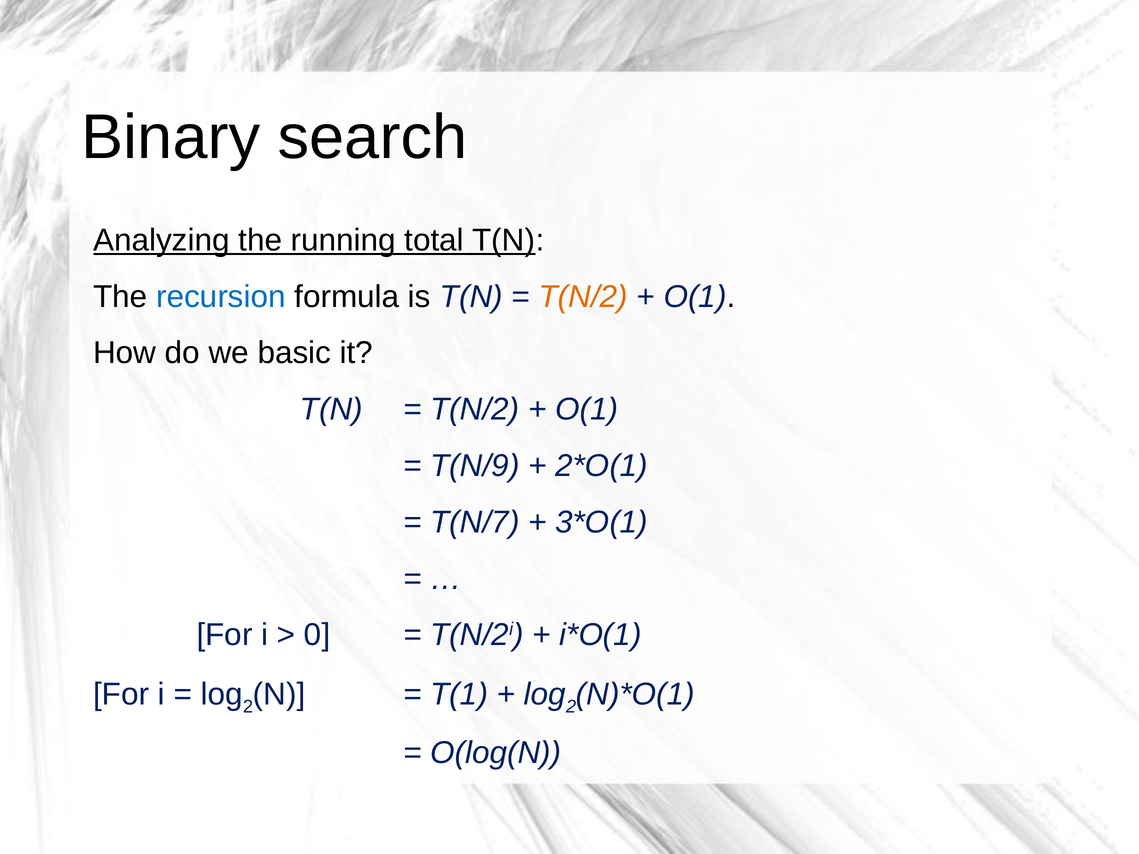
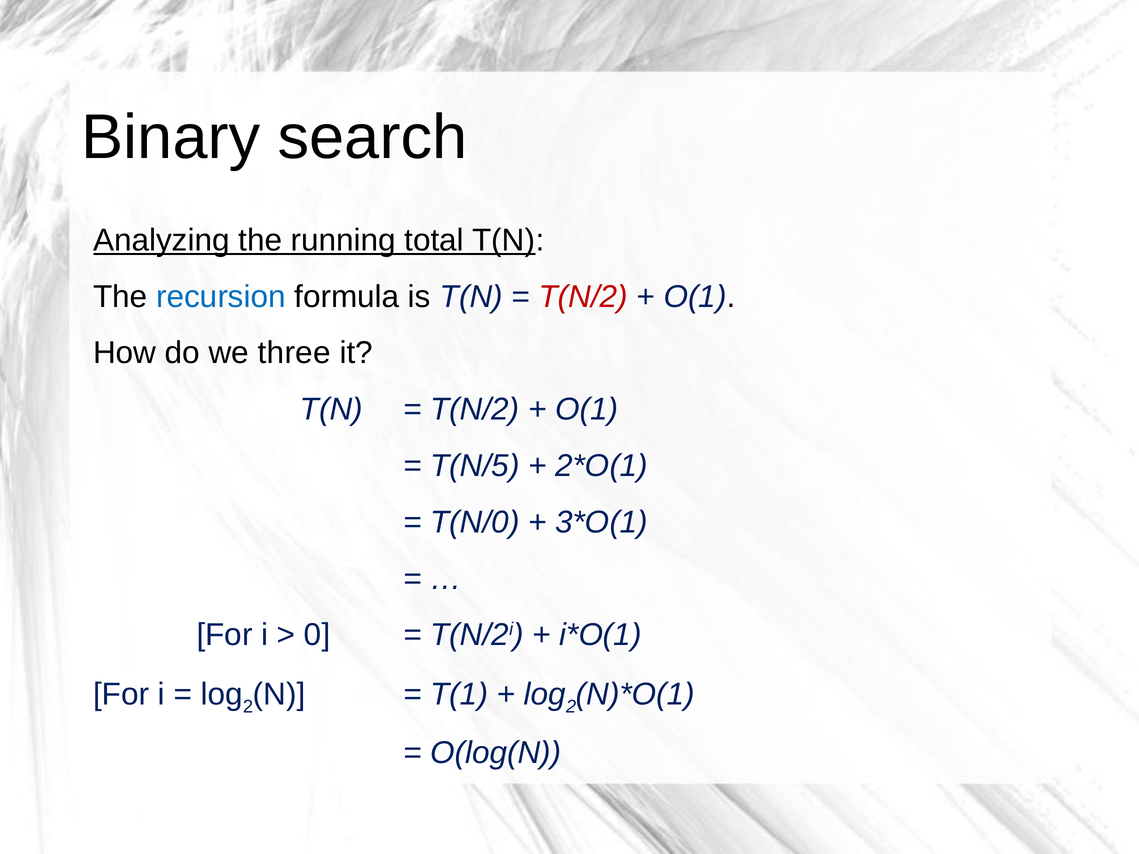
T(N/2 colour: orange -> red (583, 297)
basic: basic -> three (294, 353)
T(N/9: T(N/9 -> T(N/5 (475, 466)
T(N/7: T(N/7 -> T(N/0 (475, 522)
